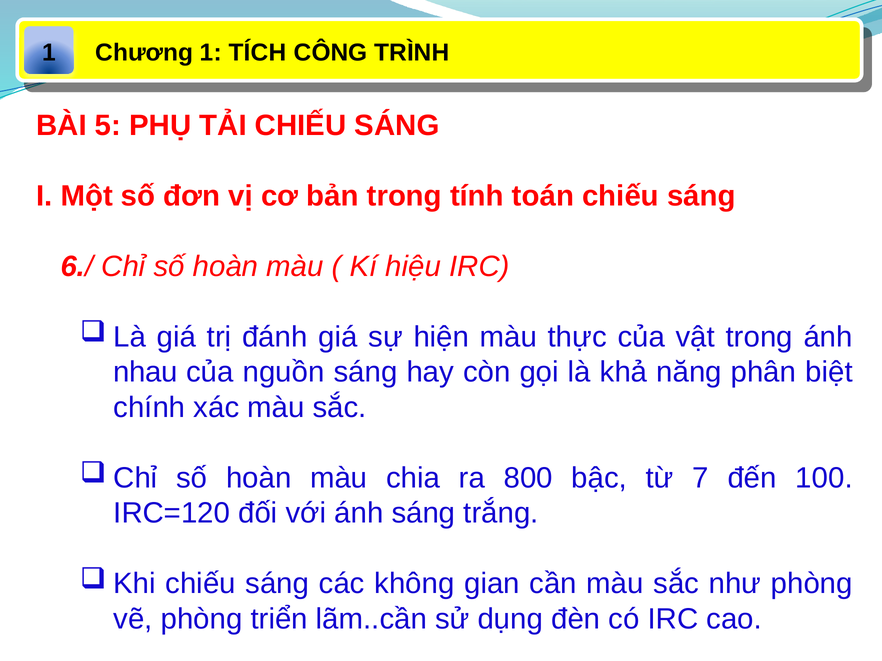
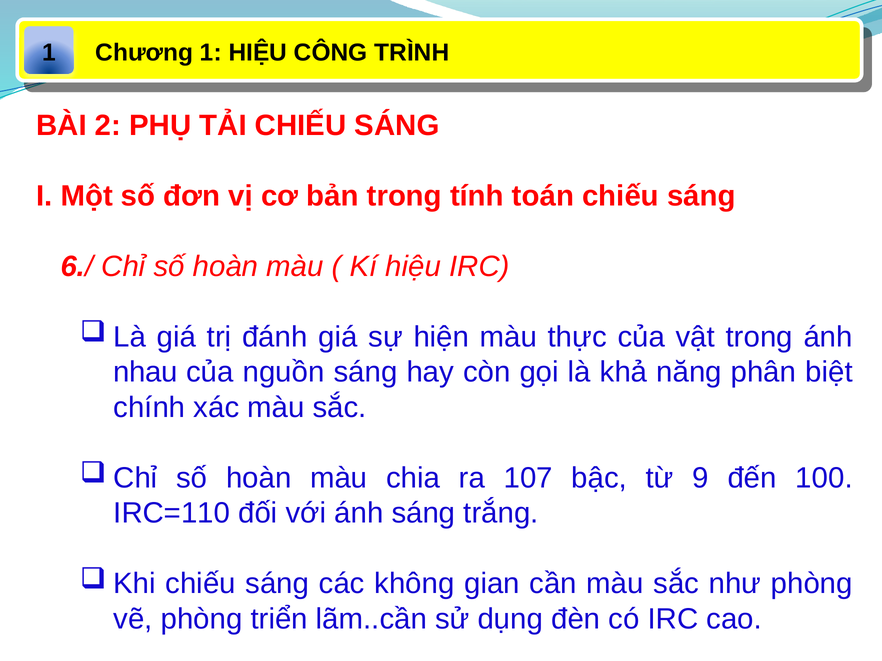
1 TÍCH: TÍCH -> HIỆU (258, 53)
5: 5 -> 2 (108, 126)
800: 800 -> 107 (528, 478)
7: 7 -> 9 (701, 478)
IRC=120: IRC=120 -> IRC=110 (172, 514)
